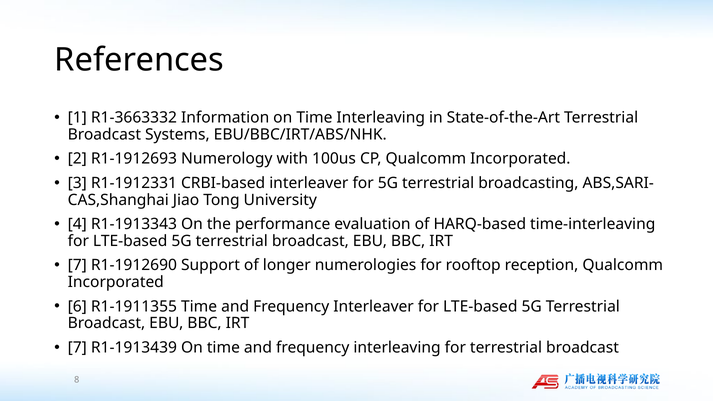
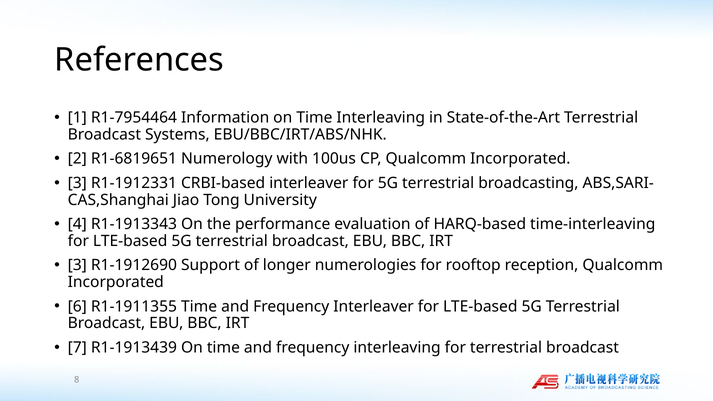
R1-3663332: R1-3663332 -> R1-7954464 (134, 118)
R1-1912693: R1-1912693 -> R1-6819651 (134, 159)
7: 7 -> 3 (77, 265)
